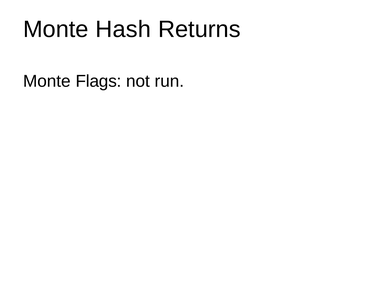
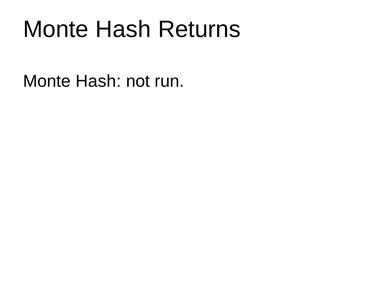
Flags: Flags -> Hash (98, 81)
